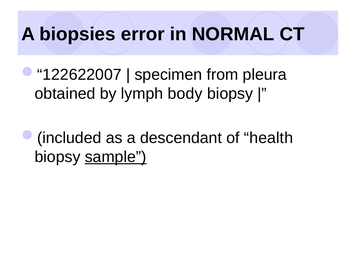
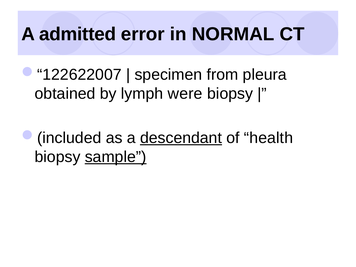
biopsies: biopsies -> admitted (78, 34)
body: body -> were (185, 94)
descendant underline: none -> present (181, 138)
